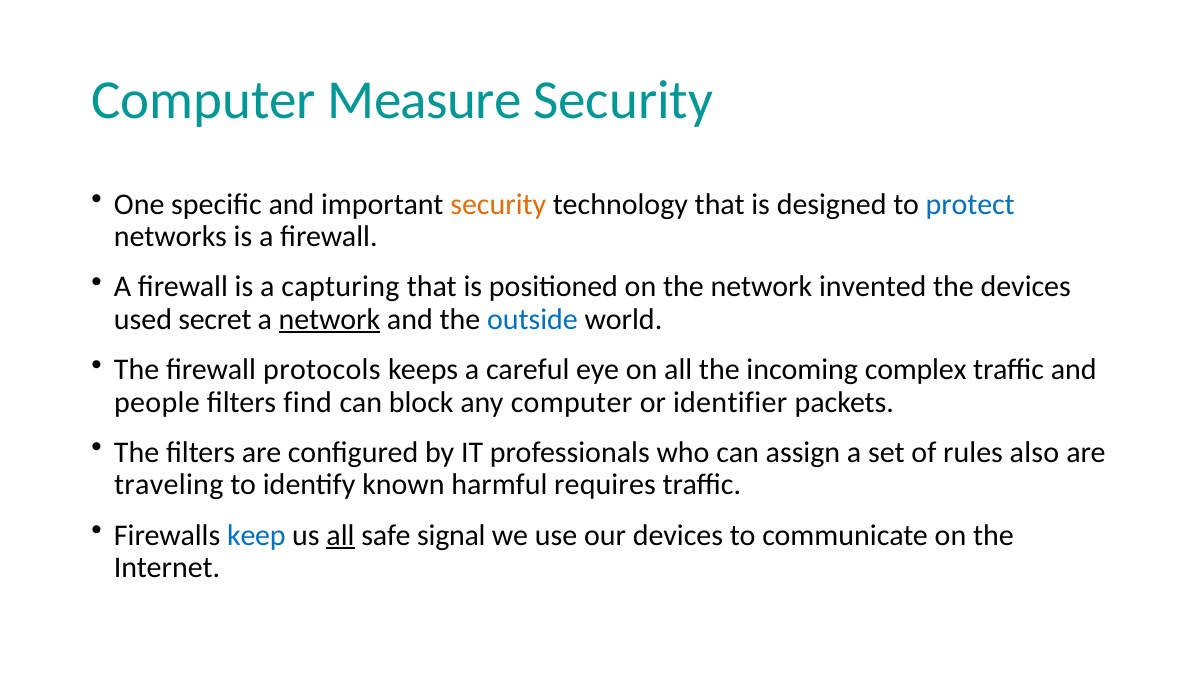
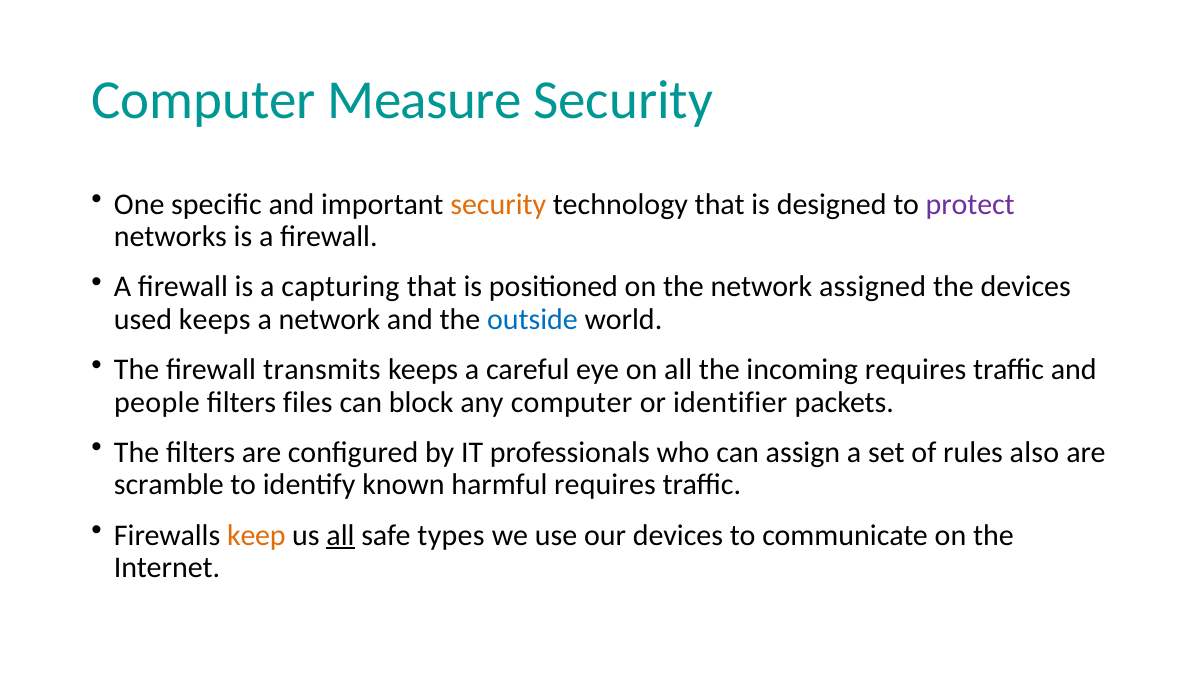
protect colour: blue -> purple (970, 204)
invented: invented -> assigned (873, 287)
used secret: secret -> keeps (215, 319)
network underline: present -> none (329, 319)
protocols: protocols -> transmits (322, 370)
incoming complex: complex -> requires (916, 370)
find: find -> files (308, 402)
traveling: traveling -> scramble (169, 485)
keep colour: blue -> orange (256, 535)
signal: signal -> types (451, 535)
